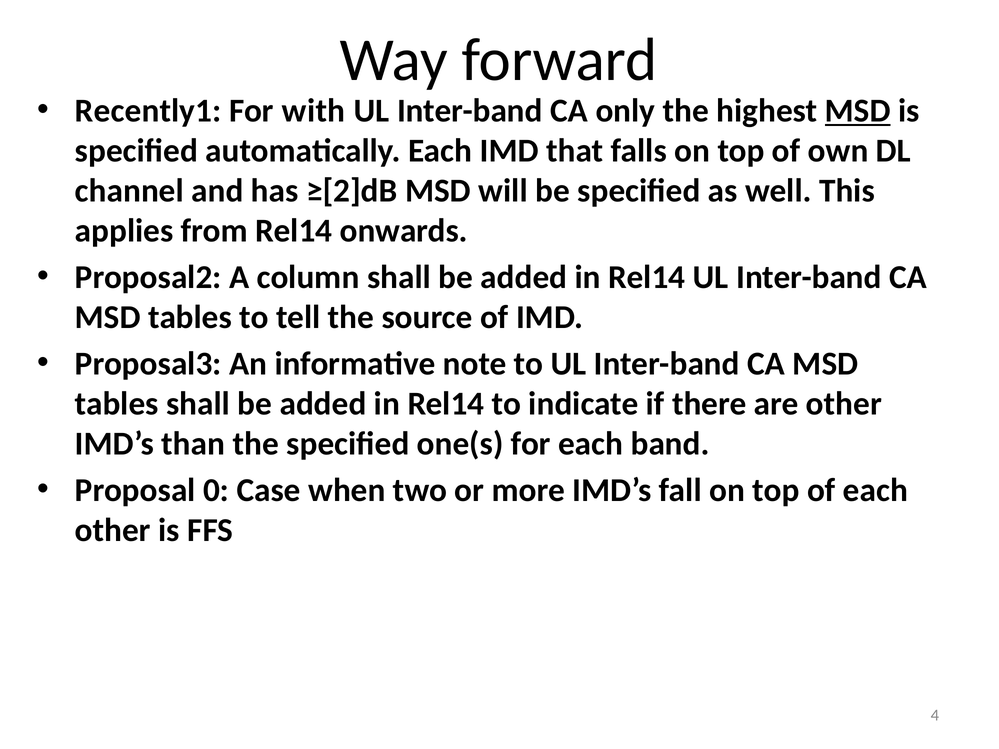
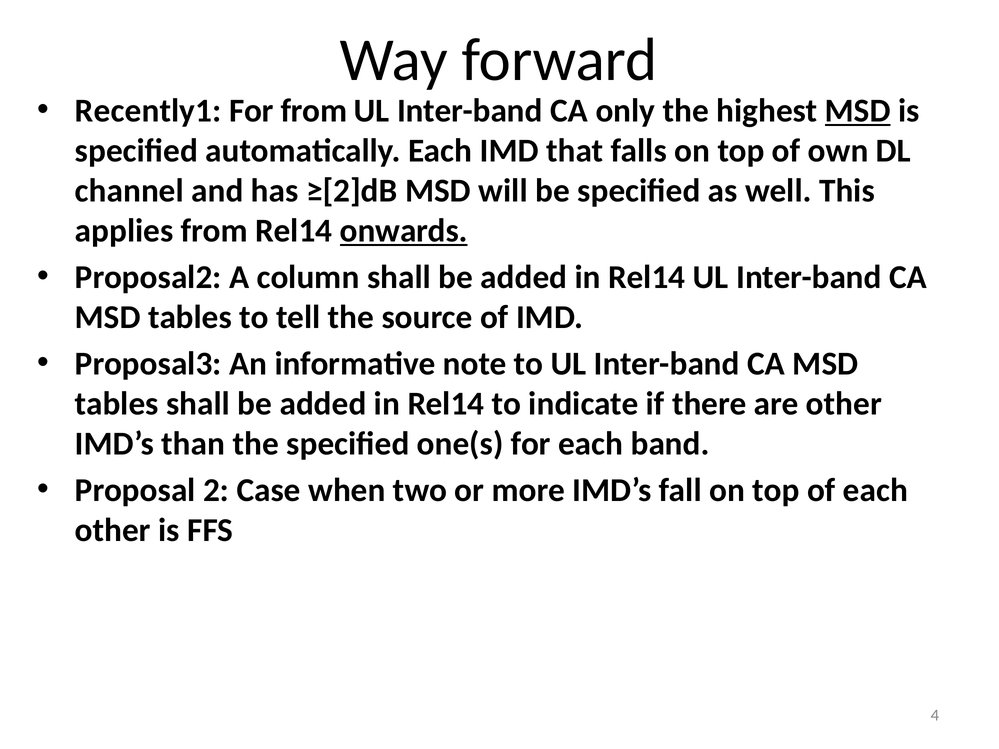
For with: with -> from (314, 111)
onwards underline: none -> present (404, 231)
0: 0 -> 2 (216, 490)
